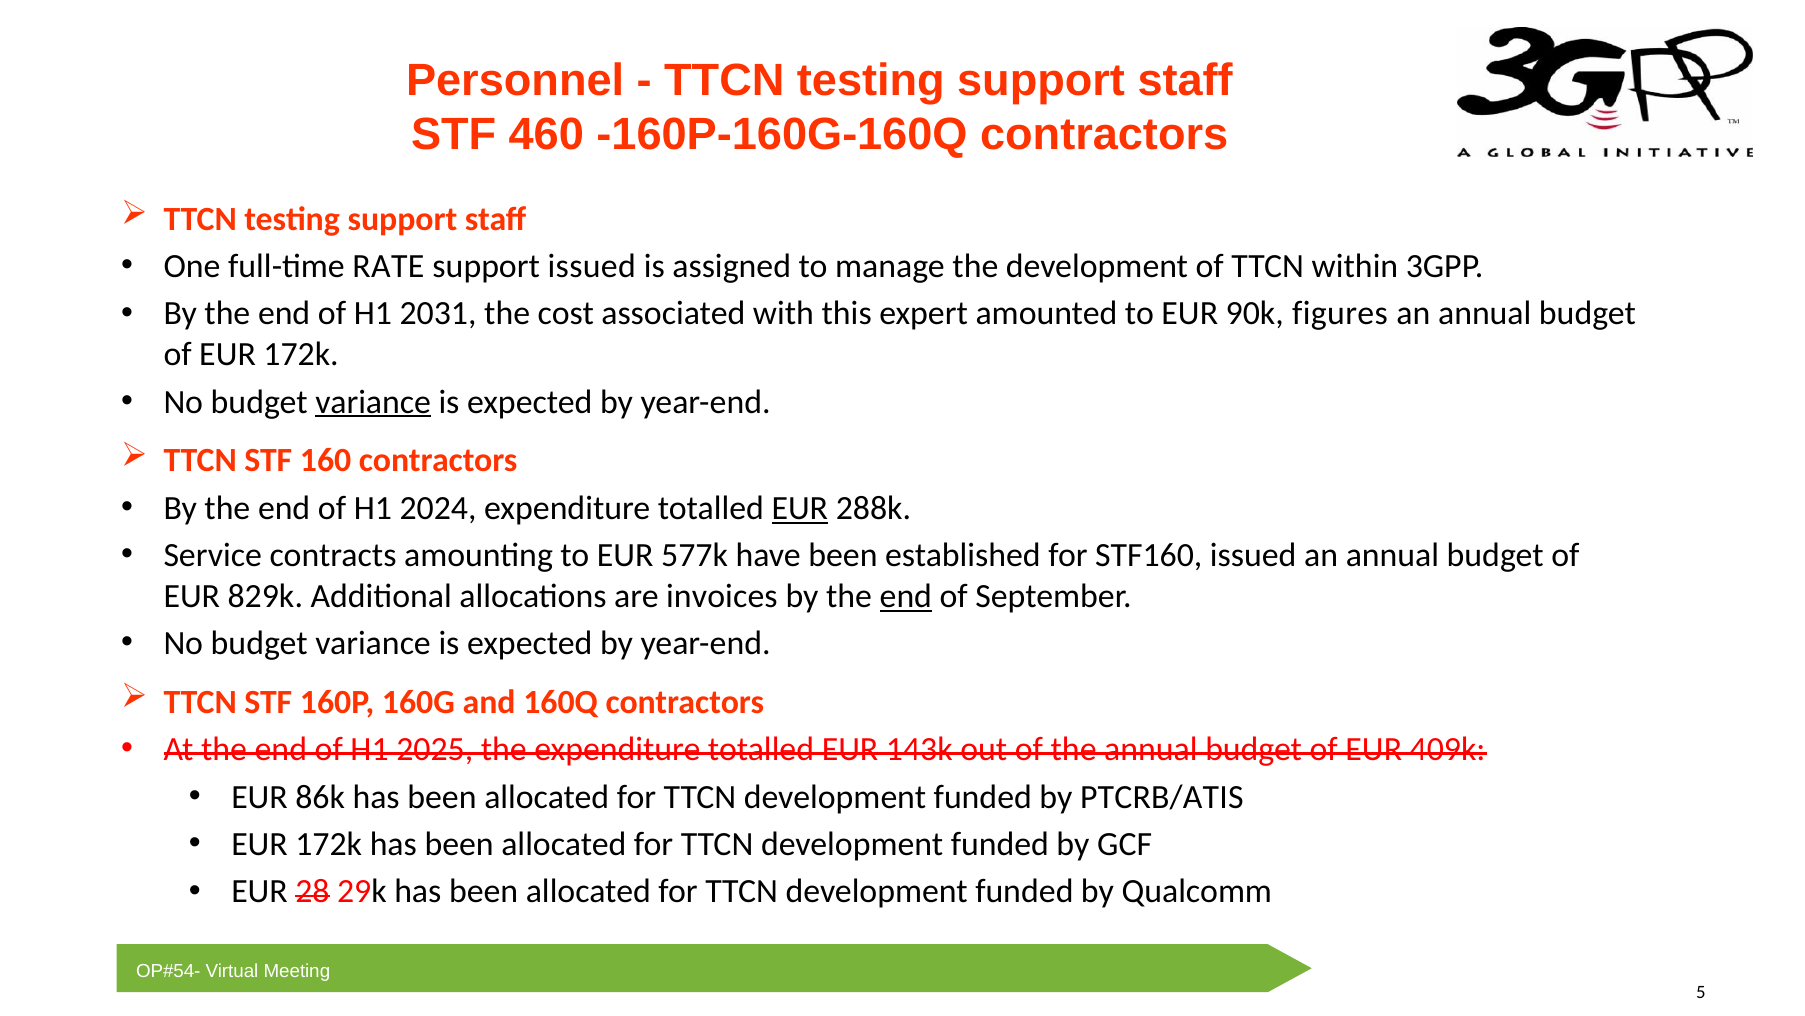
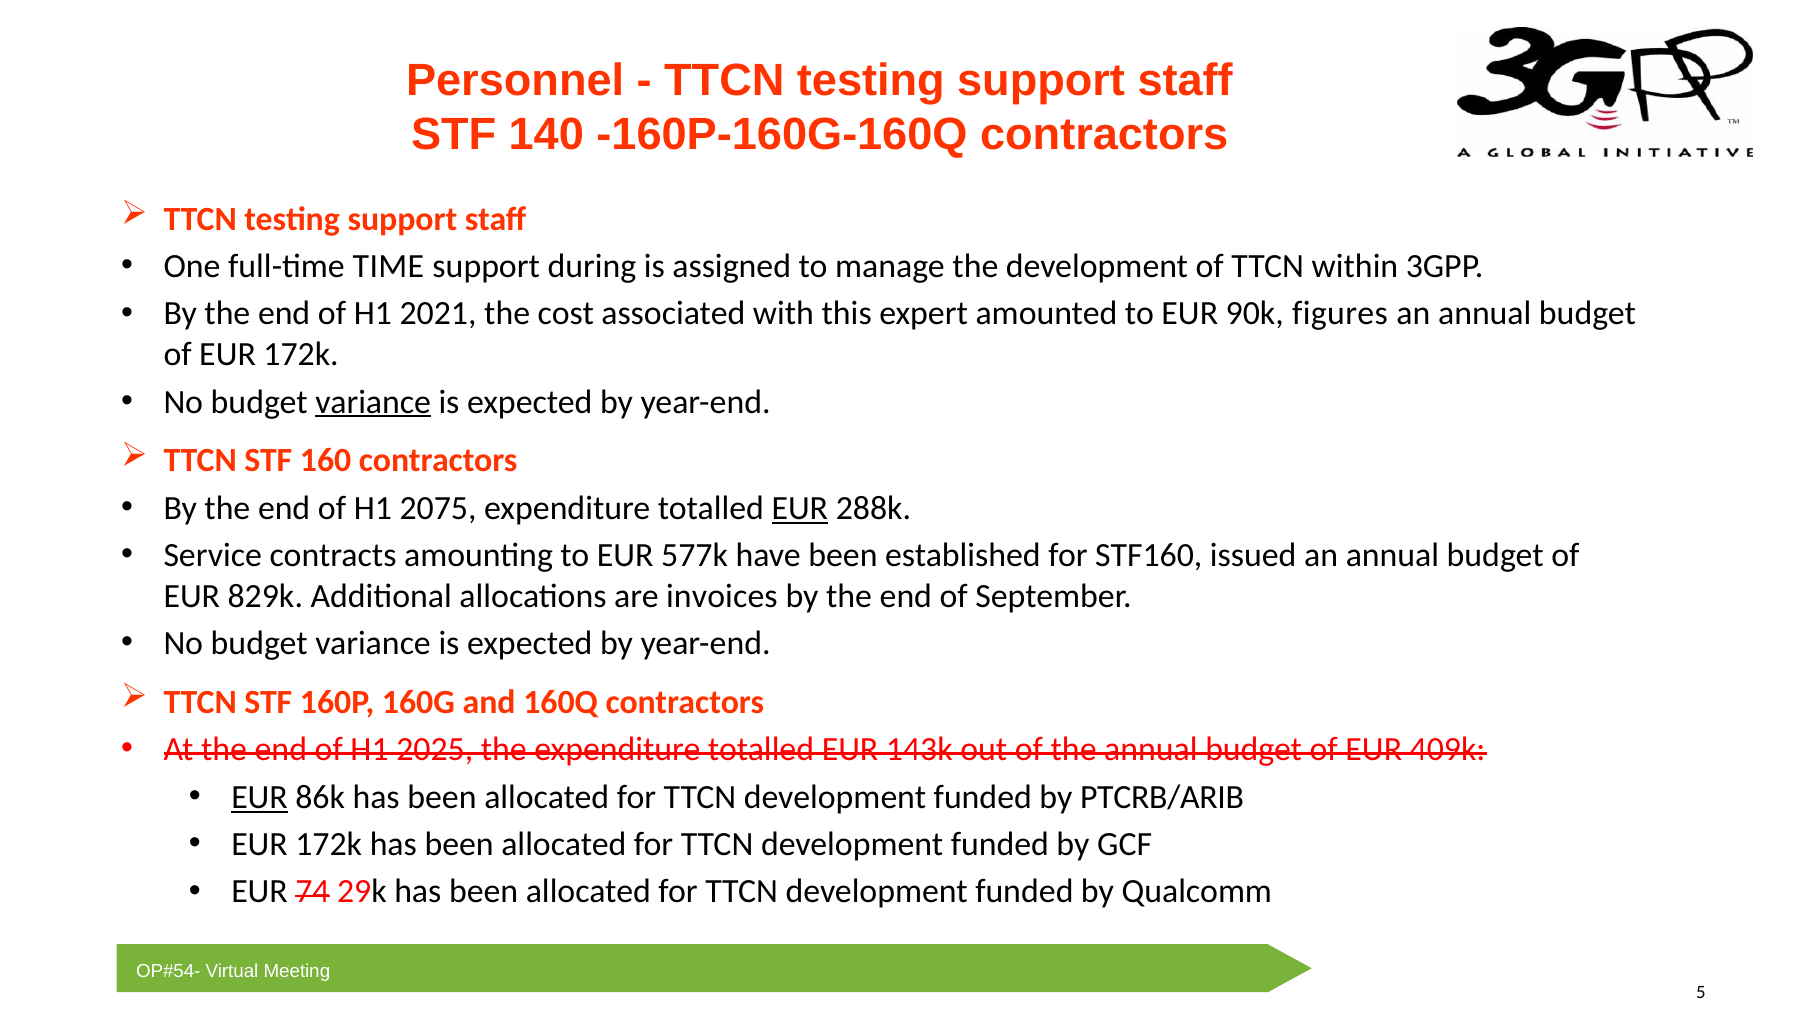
460: 460 -> 140 (546, 134)
RATE: RATE -> TIME (388, 266)
support issued: issued -> during (592, 266)
2031: 2031 -> 2021 (438, 314)
2024: 2024 -> 2075 (438, 508)
end underline: present -> none (906, 596)
EUR underline: none -> present (259, 796)
PTCRB/ATIS: PTCRB/ATIS -> PTCRB/ARIB (1162, 796)
28: 28 -> 74 (312, 891)
